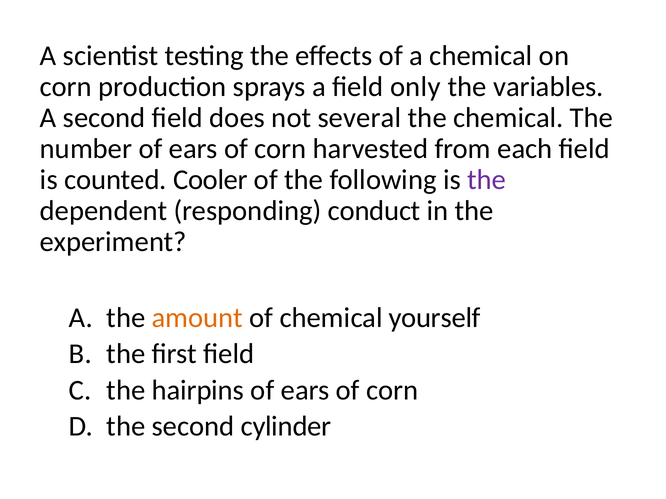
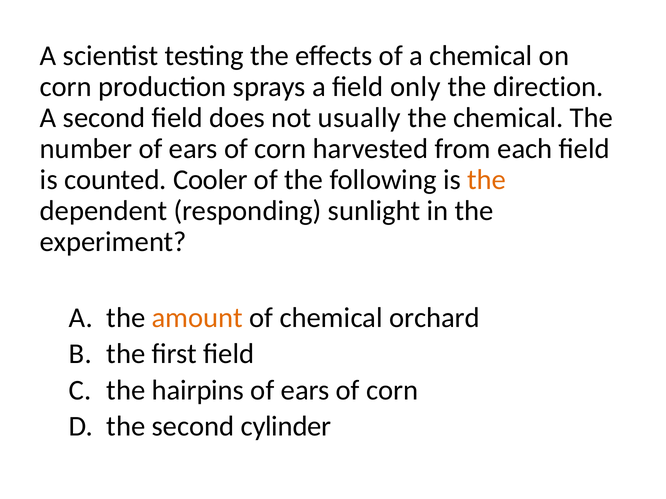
variables: variables -> direction (548, 87)
several: several -> usually (359, 118)
the colour: purple -> orange (487, 180)
conduct: conduct -> sunlight (374, 211)
yourself: yourself -> orchard (434, 318)
